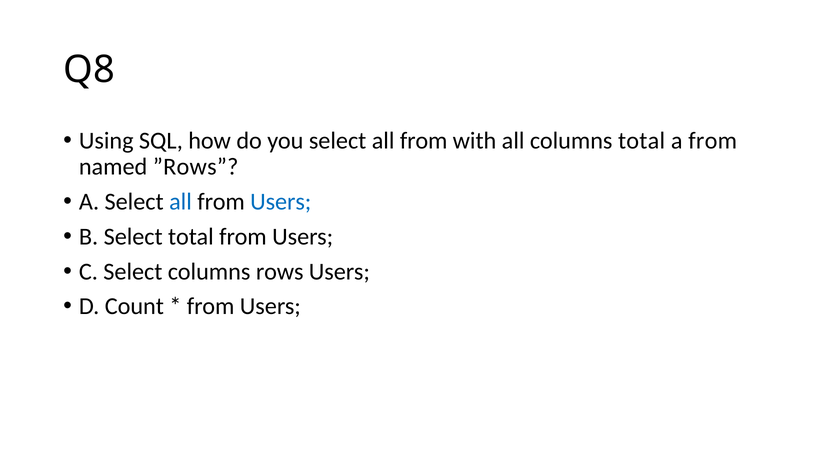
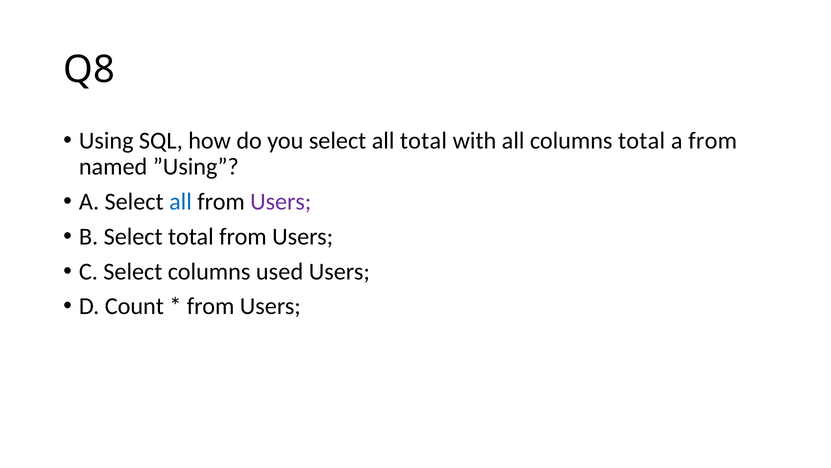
you select all from: from -> total (423, 140)
”Rows: ”Rows -> ”Using (196, 167)
Users colour: blue -> purple (281, 202)
rows: rows -> used (280, 271)
